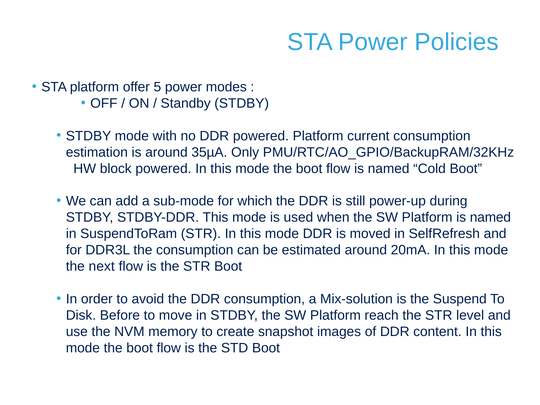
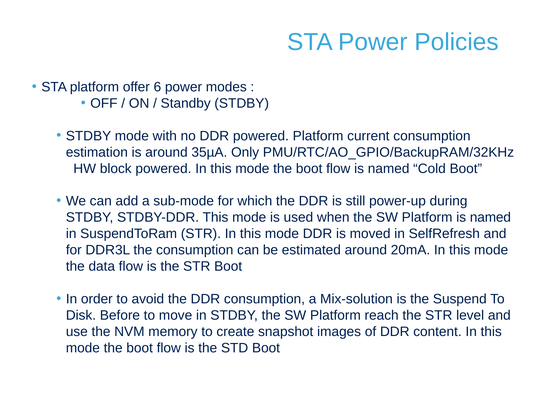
5: 5 -> 6 (157, 87)
next: next -> data (102, 266)
